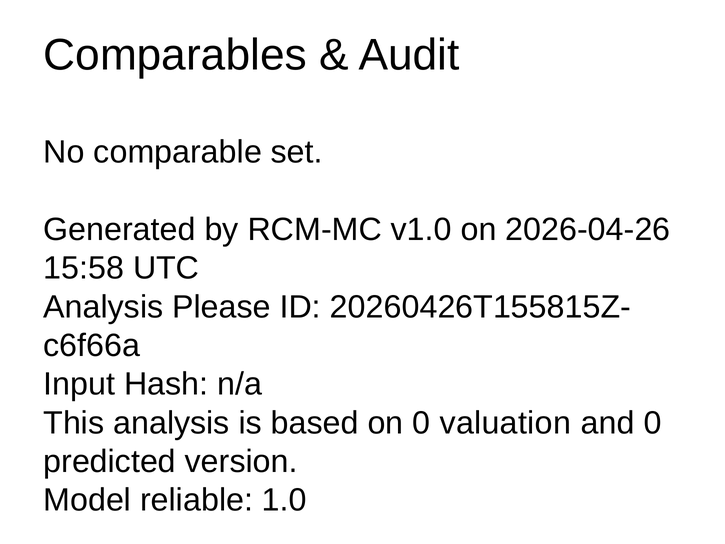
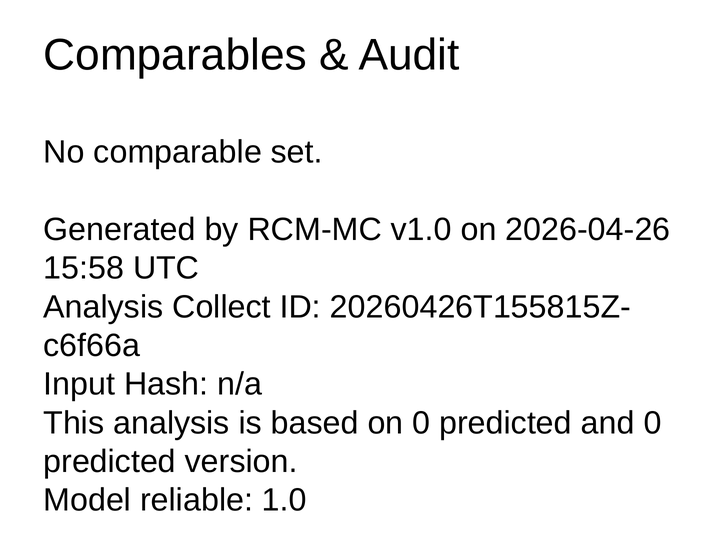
Please: Please -> Collect (222, 307)
on 0 valuation: valuation -> predicted (506, 423)
